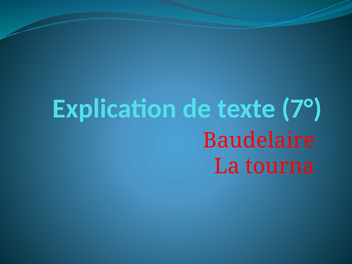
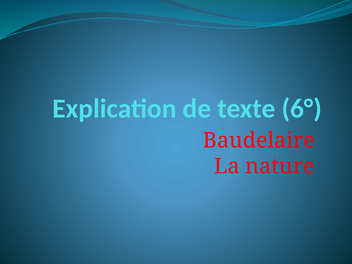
7°: 7° -> 6° (302, 109)
tourna: tourna -> nature (280, 166)
